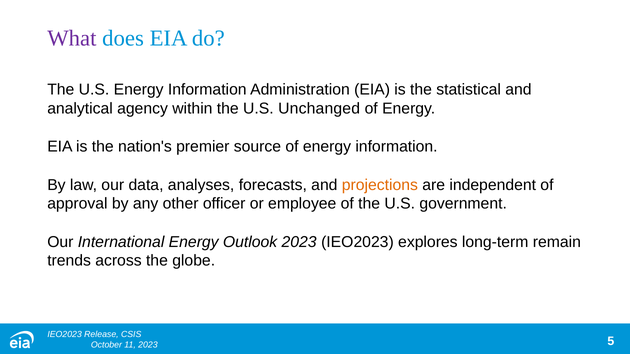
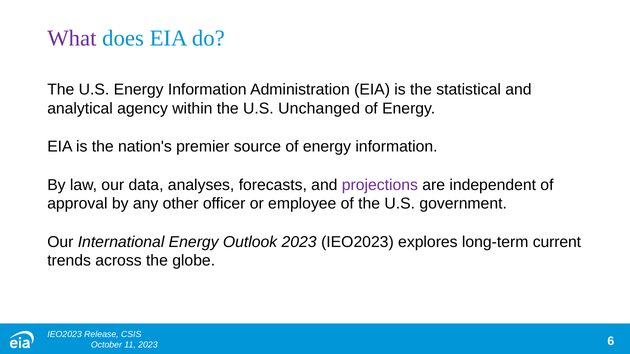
projections colour: orange -> purple (380, 185)
remain: remain -> current (557, 242)
5: 5 -> 6 (611, 342)
